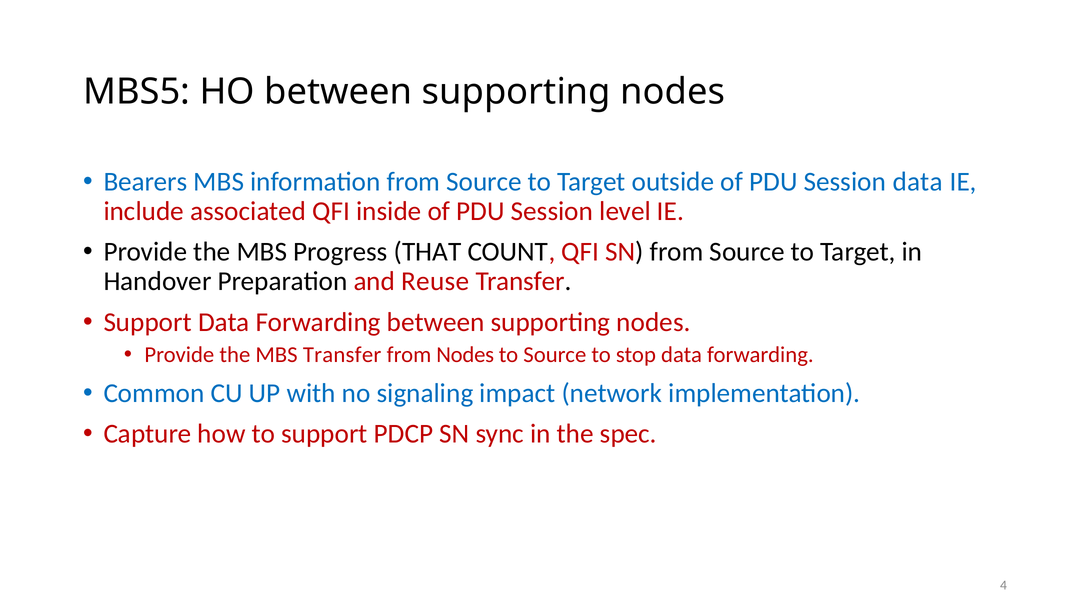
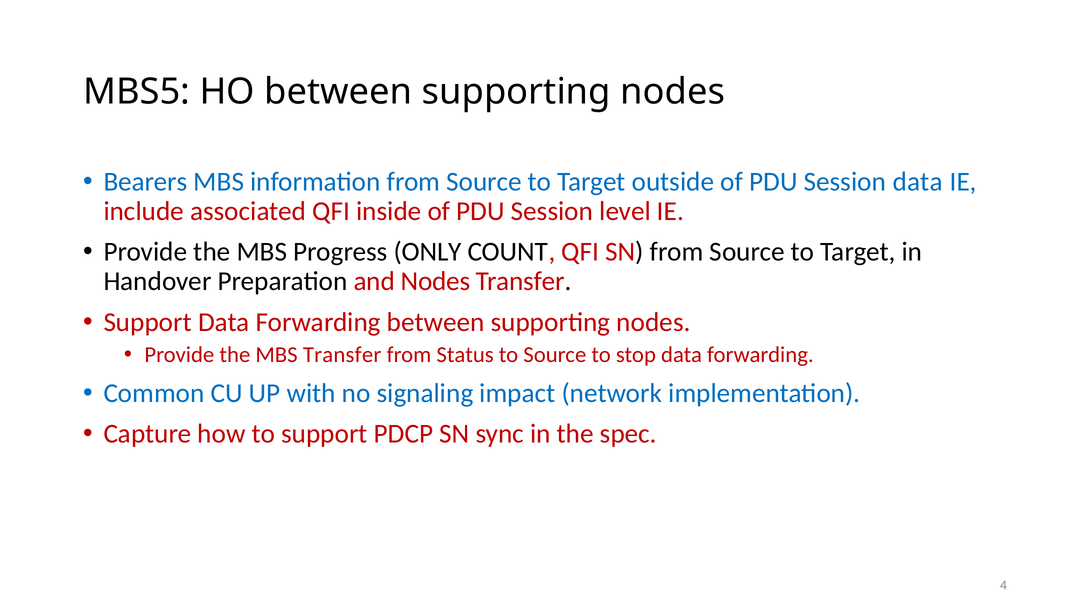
THAT: THAT -> ONLY (428, 252)
and Reuse: Reuse -> Nodes (436, 281)
from Nodes: Nodes -> Status (465, 355)
